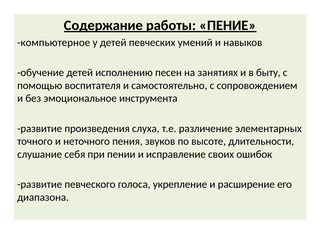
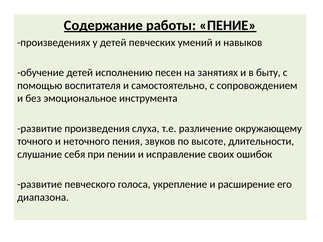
компьютерное: компьютерное -> произведениях (54, 43)
элементарных: элементарных -> окружающему (268, 129)
